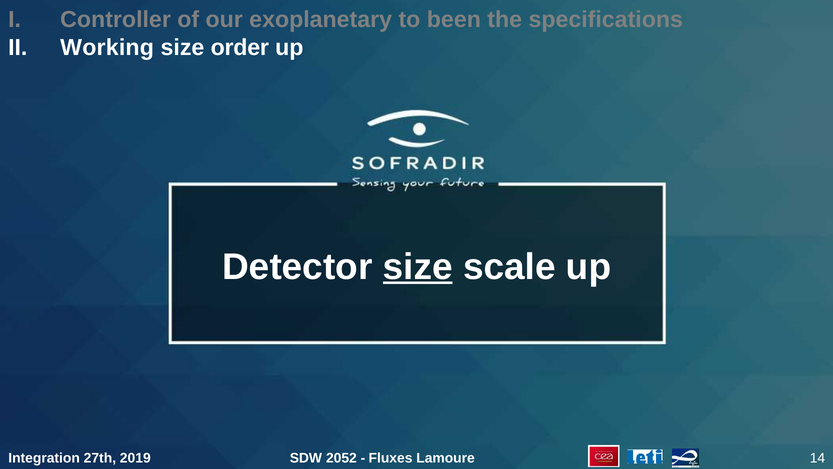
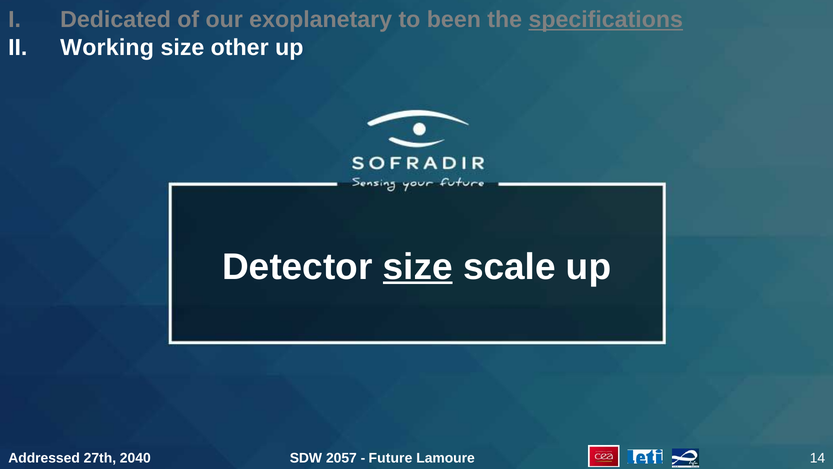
Controller: Controller -> Dedicated (116, 20)
specifications underline: none -> present (606, 20)
order: order -> other (240, 47)
Integration: Integration -> Addressed (44, 458)
2019: 2019 -> 2040 (135, 458)
2052: 2052 -> 2057 (341, 458)
Fluxes: Fluxes -> Future (390, 458)
